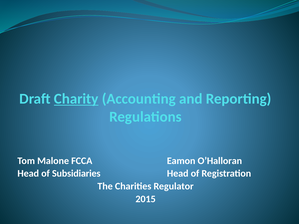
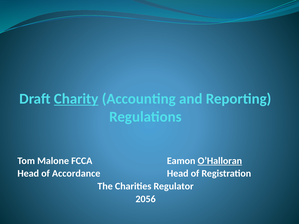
O’Halloran underline: none -> present (220, 161)
Subsidiaries: Subsidiaries -> Accordance (76, 174)
2015: 2015 -> 2056 (146, 199)
